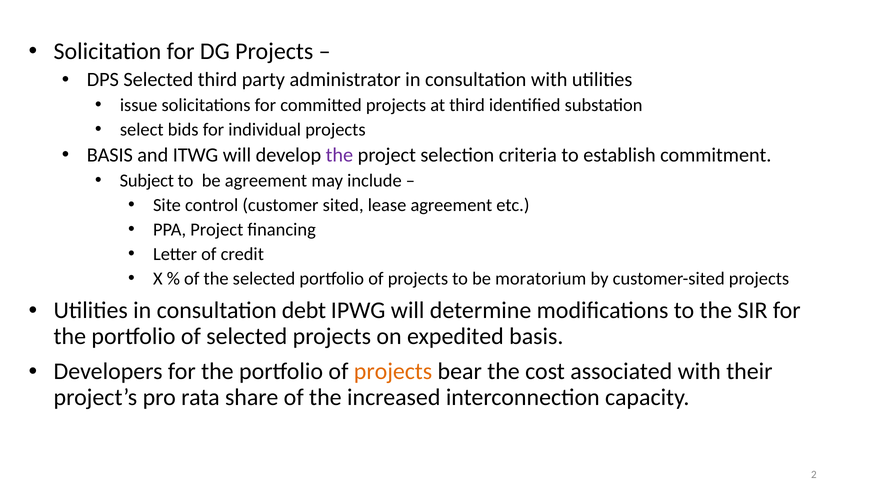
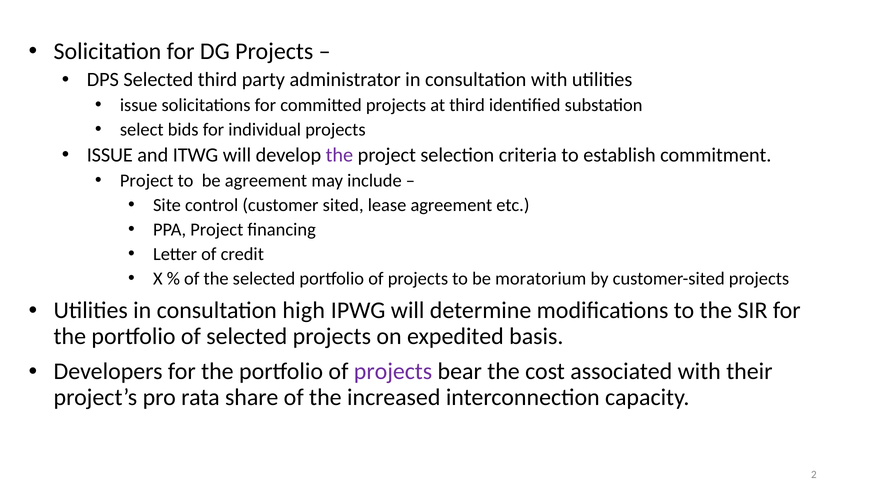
BASIS: BASIS -> ISSUE (110, 155)
Subject: Subject -> Project (147, 181)
debt: debt -> high (304, 311)
projects colour: orange -> purple (393, 372)
